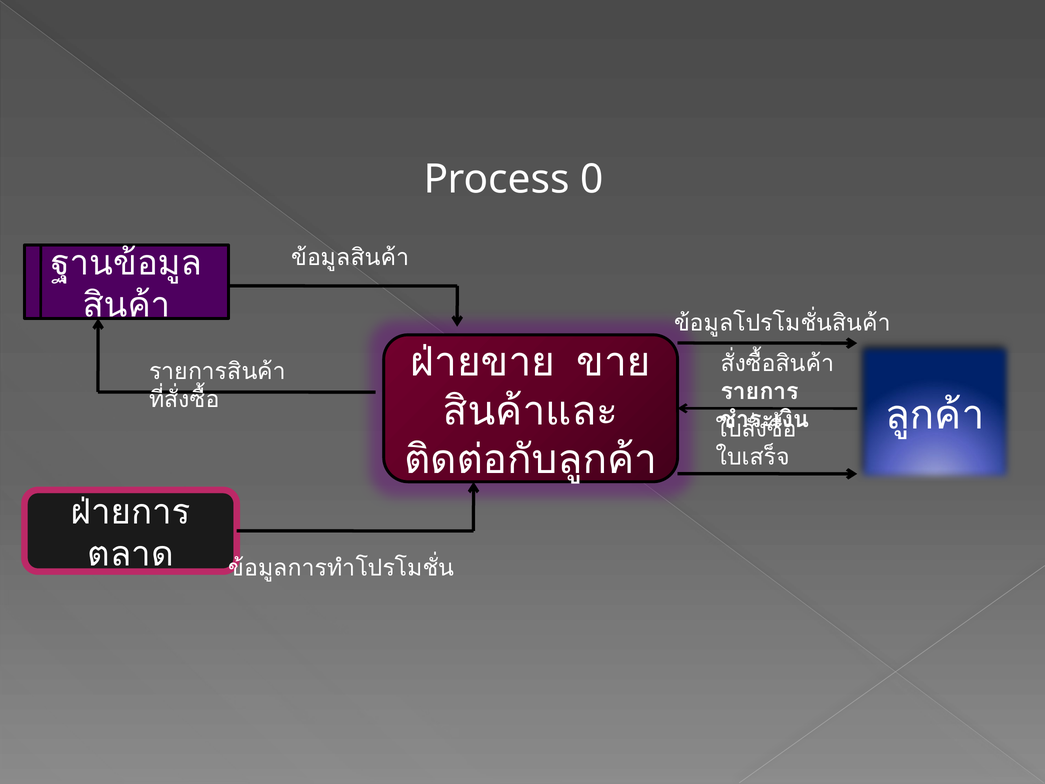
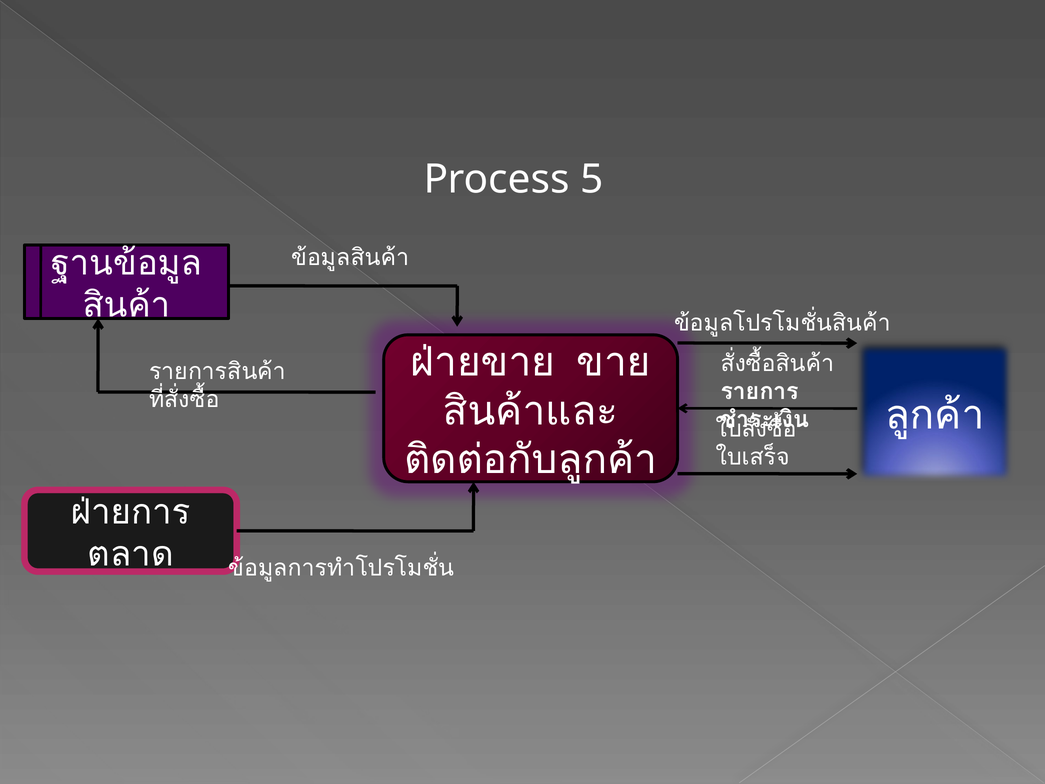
0: 0 -> 5 (592, 179)
